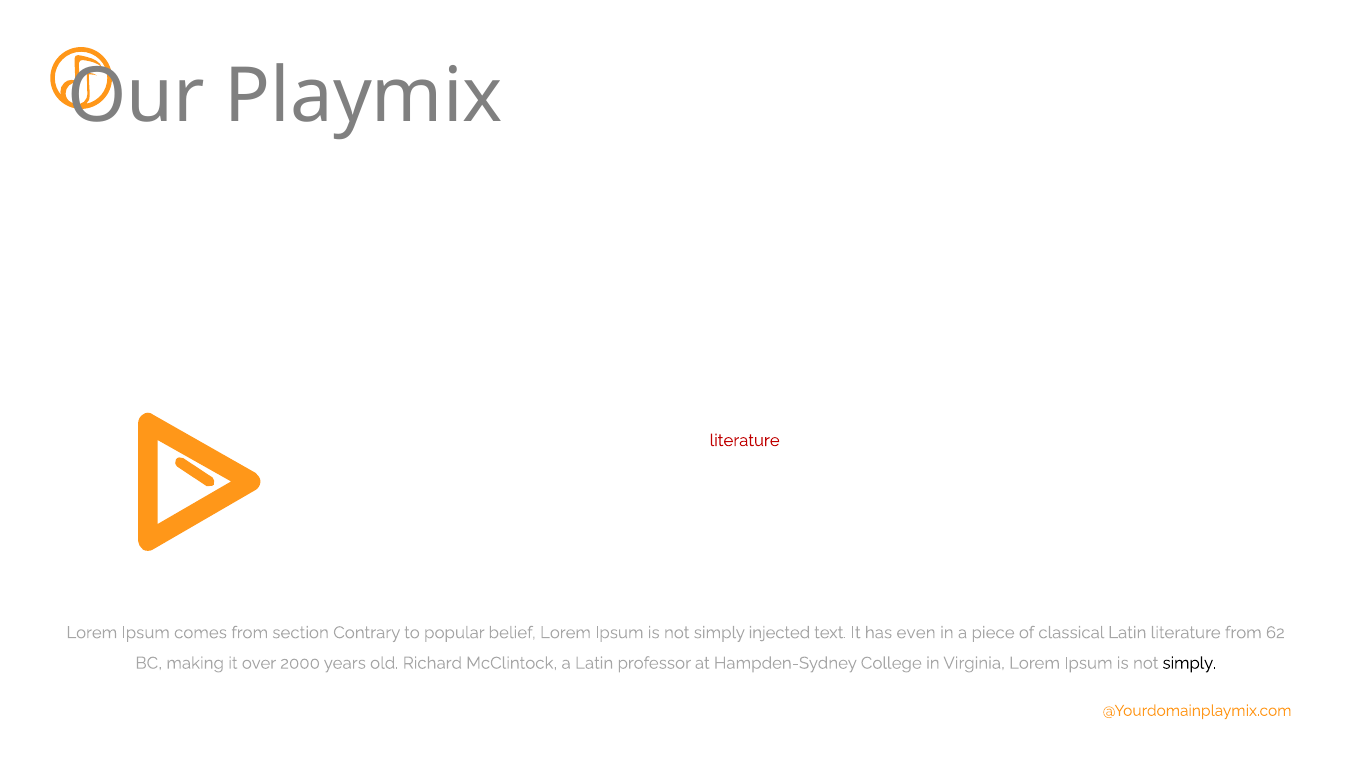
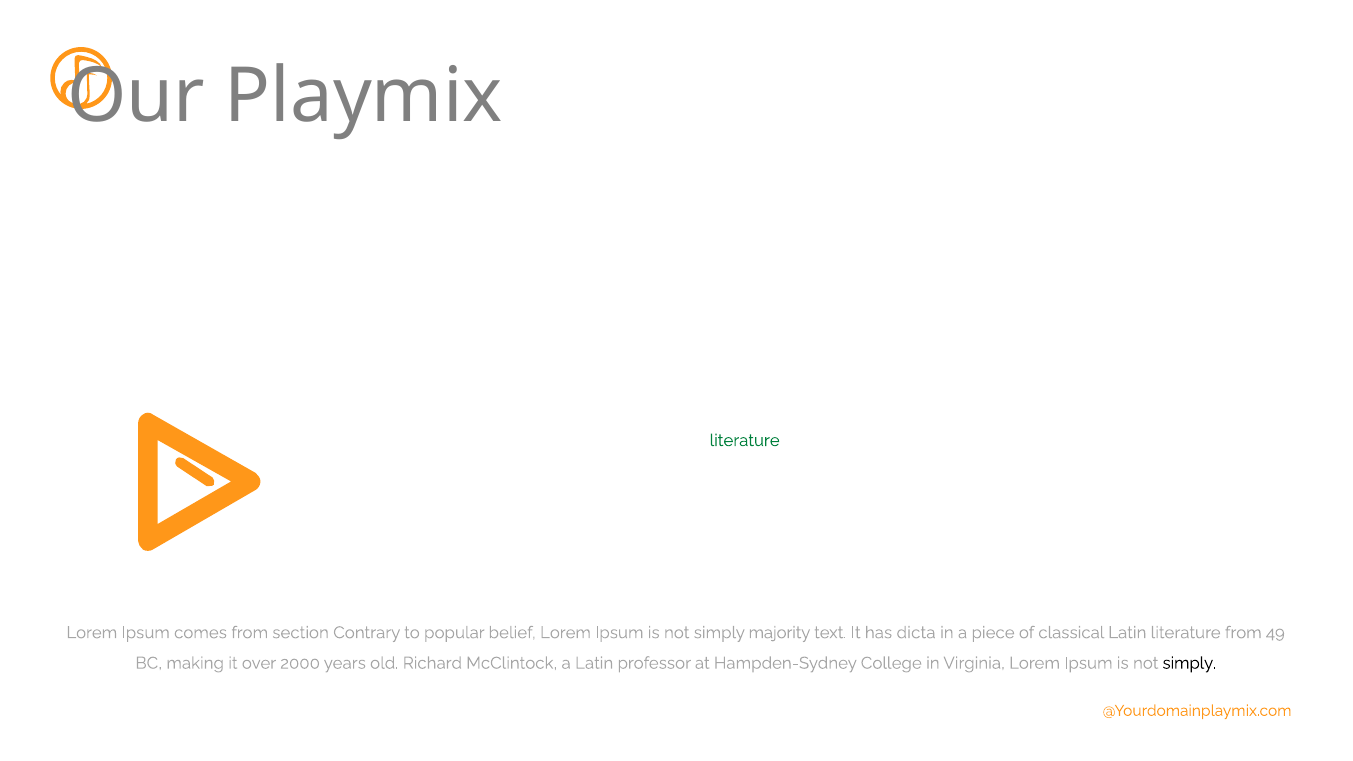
literature colour: red -> green (745, 441)
injected: injected -> majority (779, 633)
even: even -> dicta (916, 633)
62: 62 -> 49 (1275, 633)
